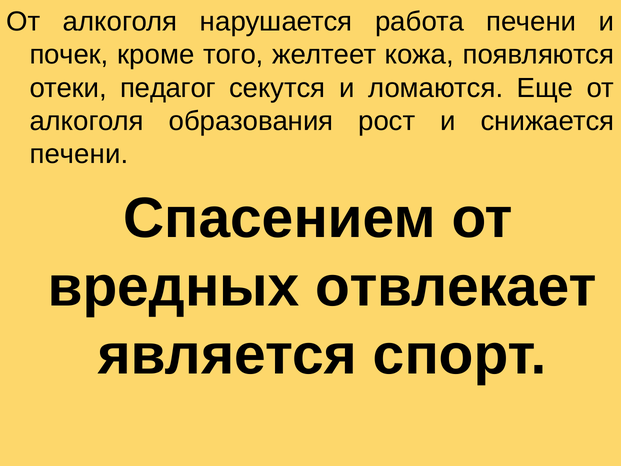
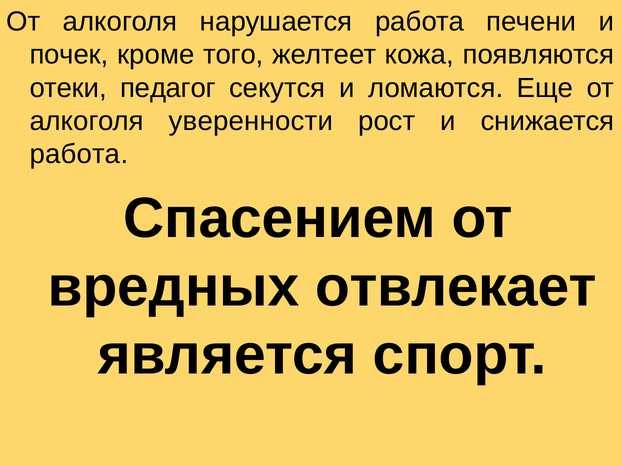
образования: образования -> уверенности (251, 121)
печени: печени -> работа (79, 154)
